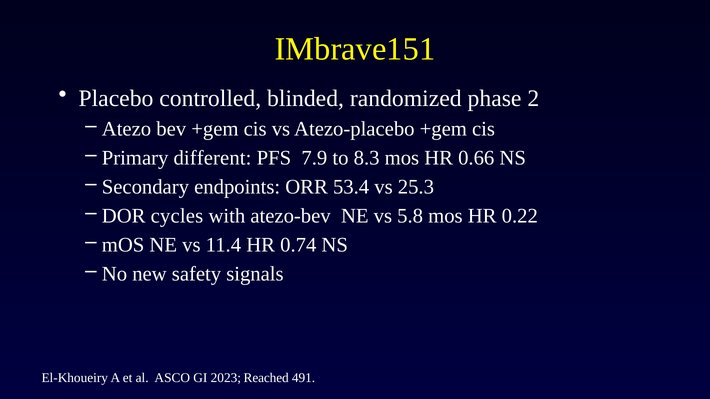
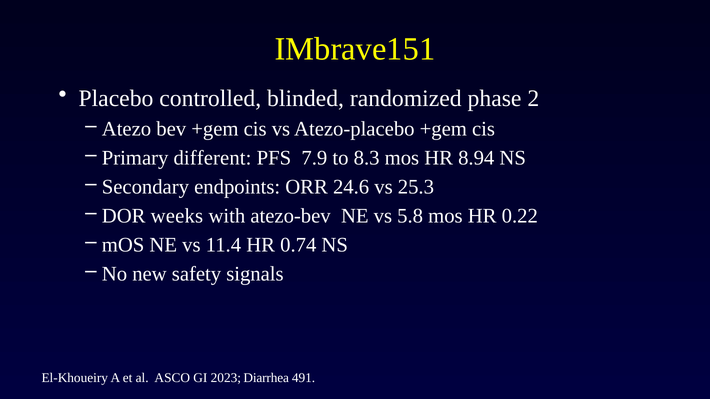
0.66: 0.66 -> 8.94 (476, 158)
53.4: 53.4 -> 24.6 (351, 187)
cycles: cycles -> weeks (177, 216)
Reached: Reached -> Diarrhea (266, 378)
